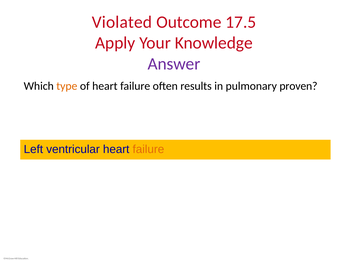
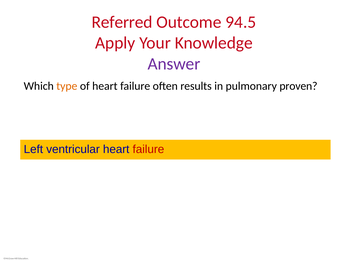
Violated: Violated -> Referred (122, 22)
17.5: 17.5 -> 94.5 (241, 22)
failure colour: orange -> red (148, 149)
